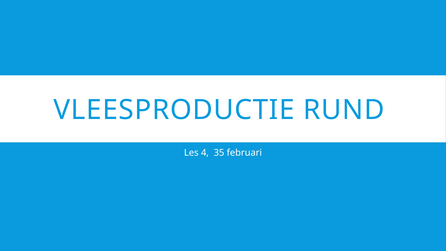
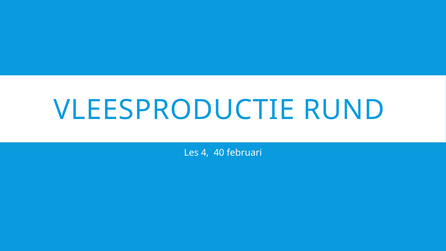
35: 35 -> 40 (219, 153)
